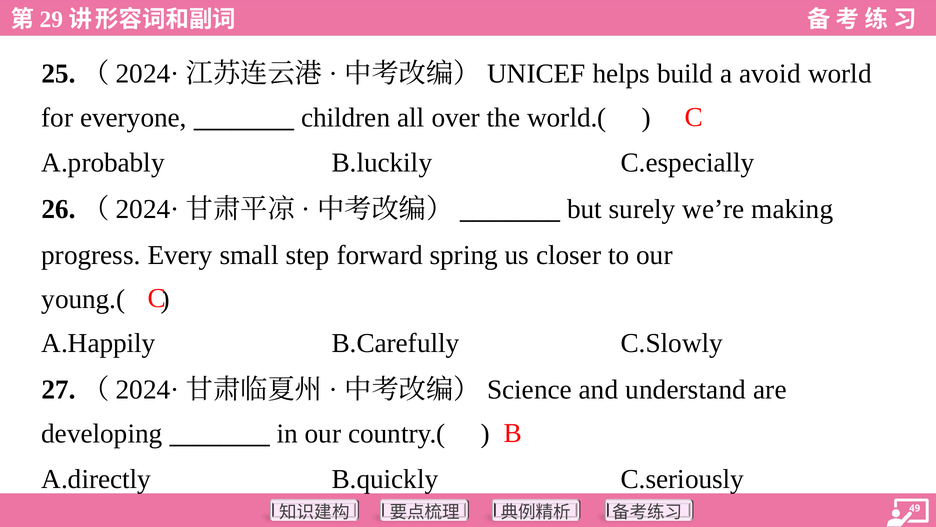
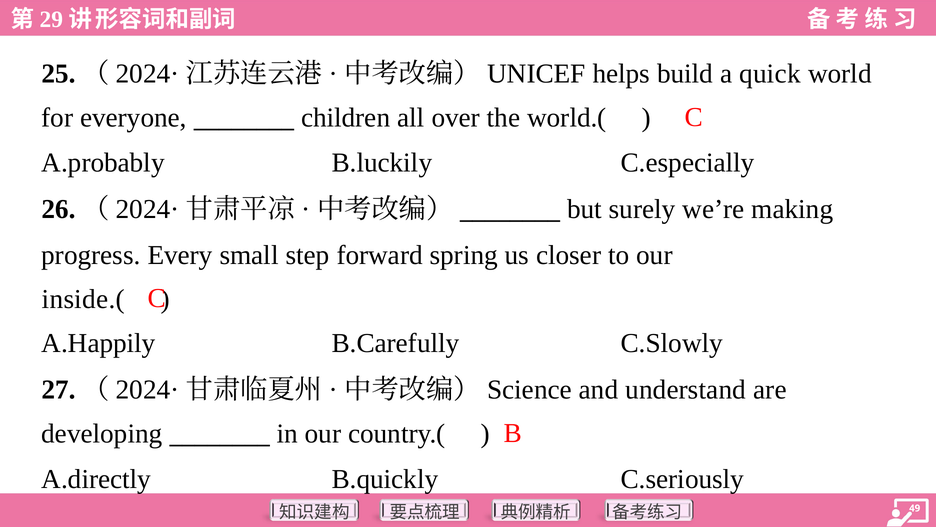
avoid: avoid -> quick (770, 74)
young.(: young.( -> inside.( (83, 299)
